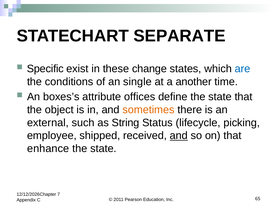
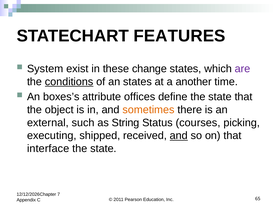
SEPARATE: SEPARATE -> FEATURES (179, 36)
Specific: Specific -> System (45, 69)
are colour: blue -> purple (243, 69)
conditions underline: none -> present (69, 82)
an single: single -> states (137, 82)
lifecycle: lifecycle -> courses (198, 123)
employee: employee -> executing (52, 135)
enhance: enhance -> interface (48, 148)
